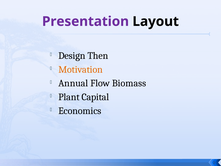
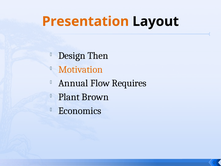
Presentation colour: purple -> orange (85, 21)
Biomass: Biomass -> Requires (129, 83)
Capital: Capital -> Brown (95, 97)
